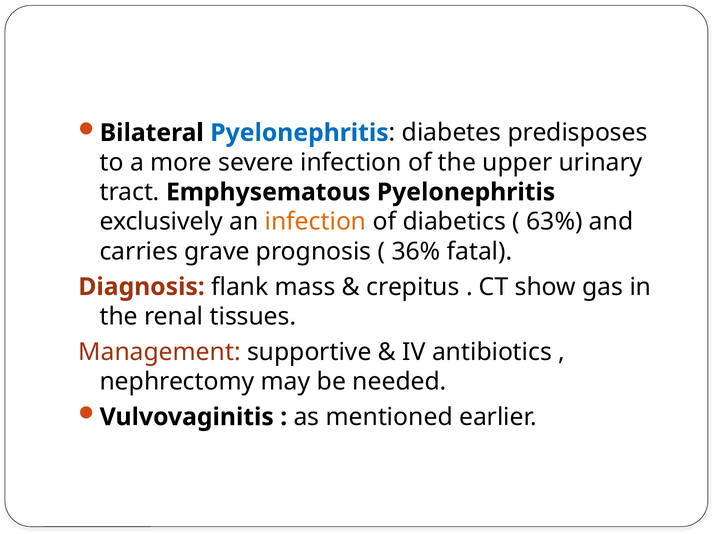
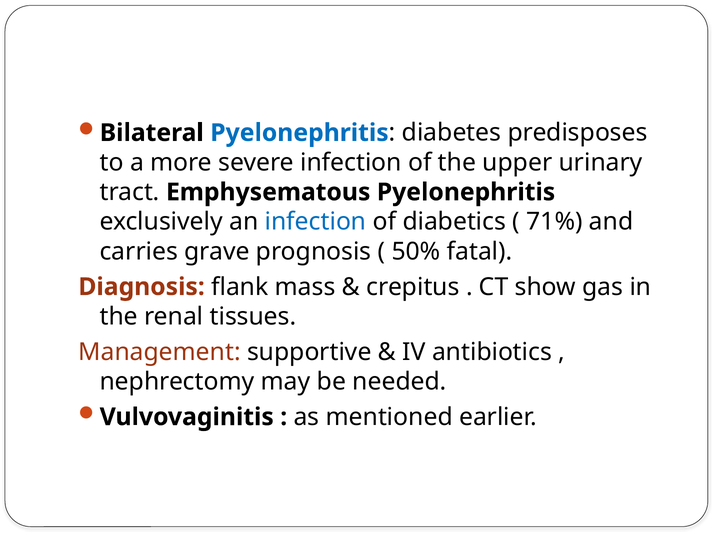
infection colour: orange -> blue (316, 222)
63%: 63% -> 71% (554, 222)
36%: 36% -> 50% (416, 252)
